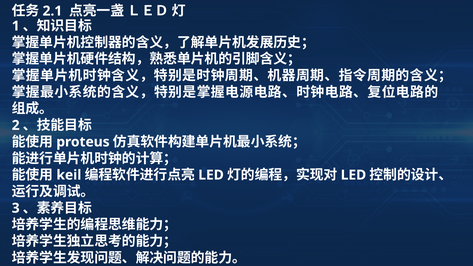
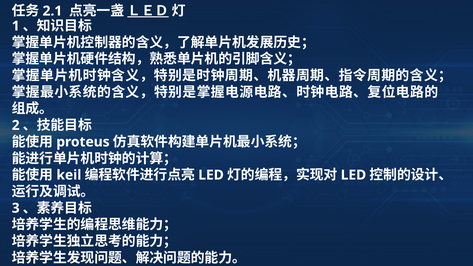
ＬＥＤ underline: none -> present (148, 11)
